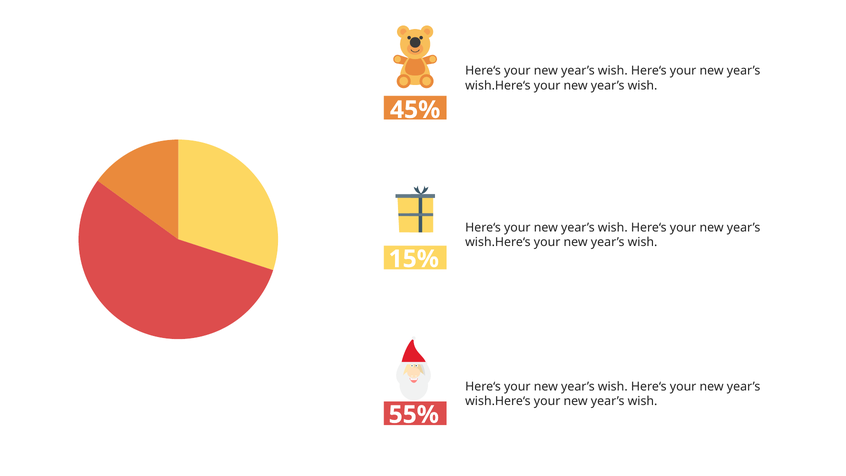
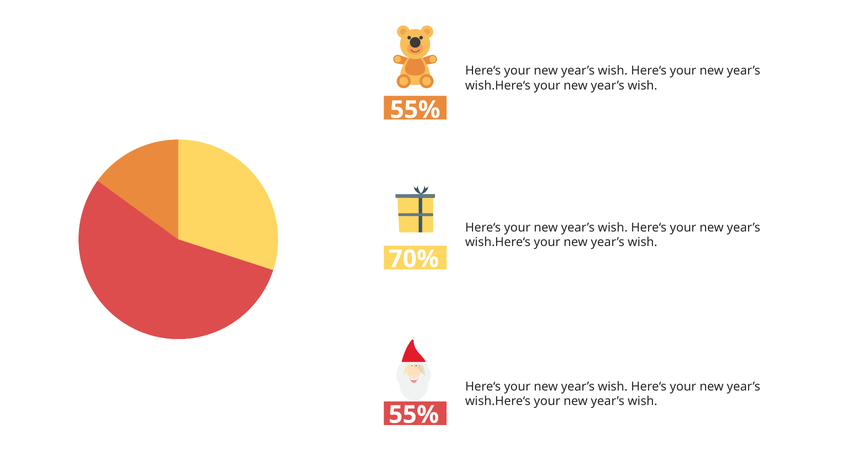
45%: 45% -> 55% (415, 110)
15%: 15% -> 70% (414, 259)
